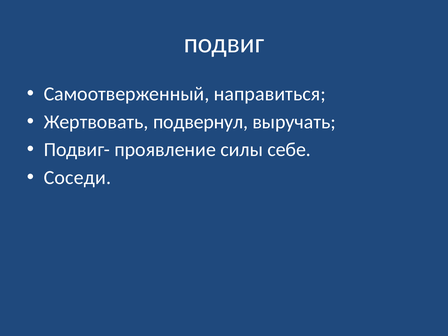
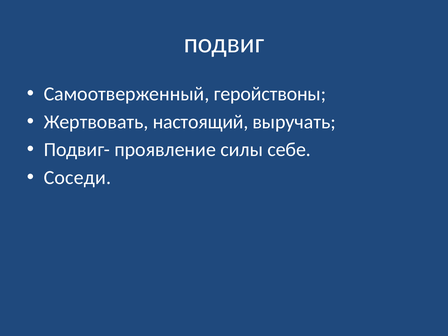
направиться: направиться -> геройствоны (270, 94)
подвернул: подвернул -> настоящий (201, 122)
